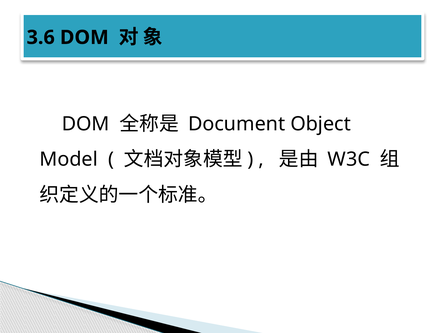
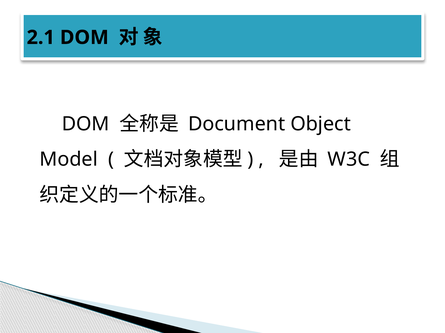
3.6: 3.6 -> 2.1 (41, 38)
